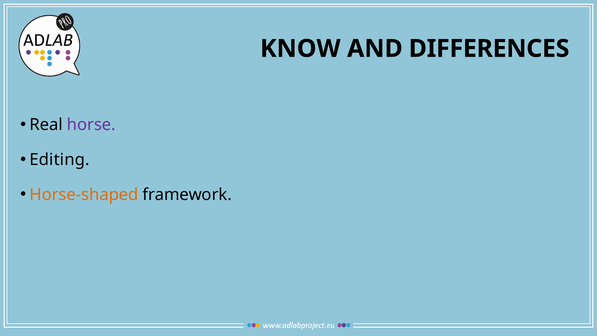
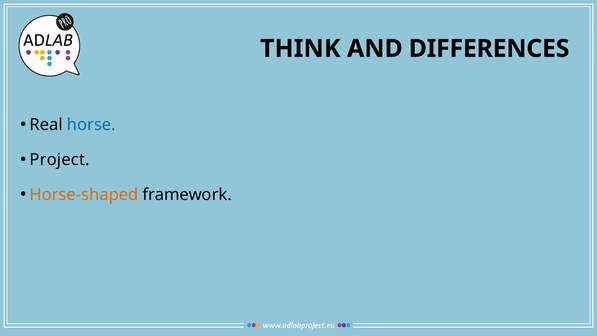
KNOW: KNOW -> THINK (300, 49)
horse colour: purple -> blue (91, 125)
Editing: Editing -> Project (60, 160)
